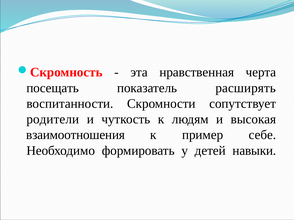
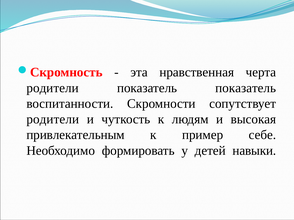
посещать: посещать -> родители (53, 88)
показатель расширять: расширять -> показатель (246, 88)
взаимоотношения: взаимоотношения -> привлекательным (75, 135)
